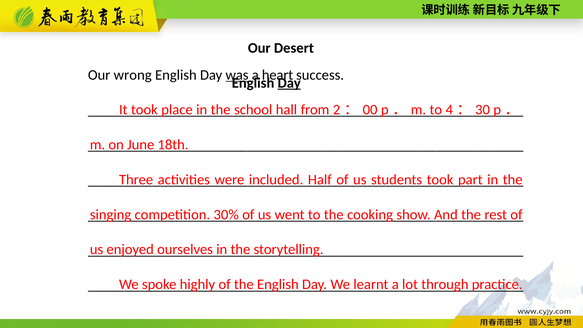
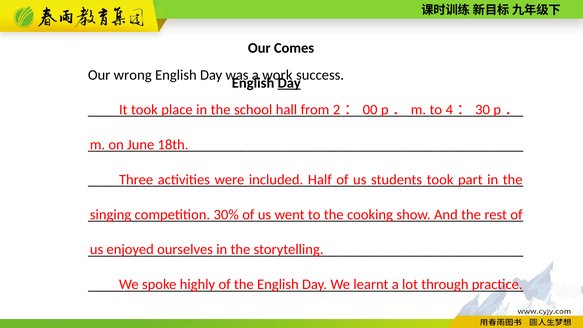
Desert: Desert -> Comes (294, 48)
was underline: present -> none (237, 75)
heart: heart -> work (277, 75)
